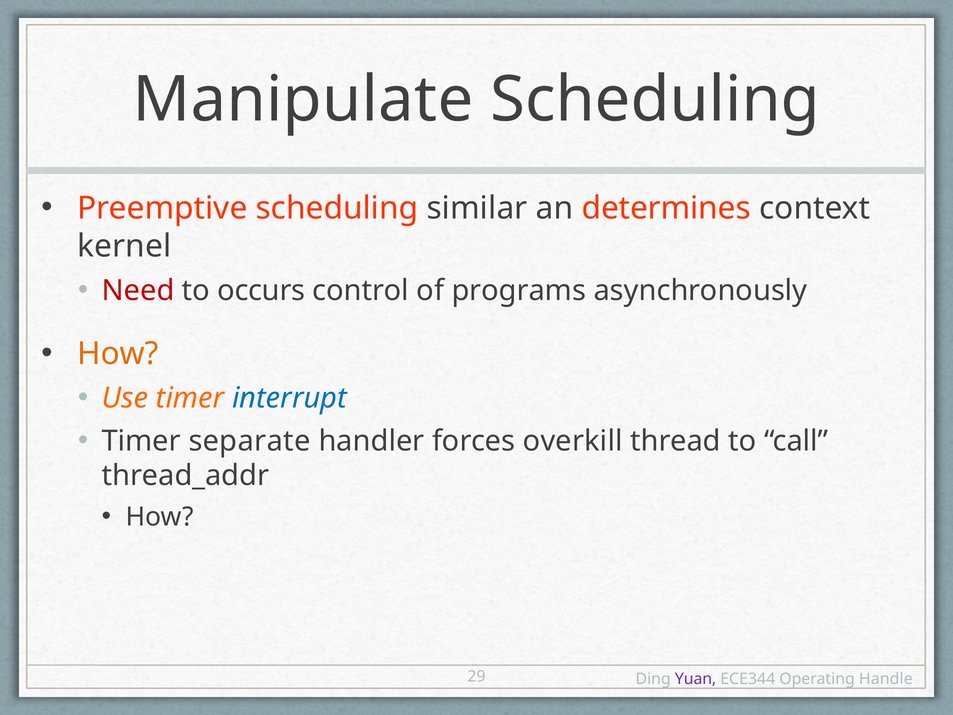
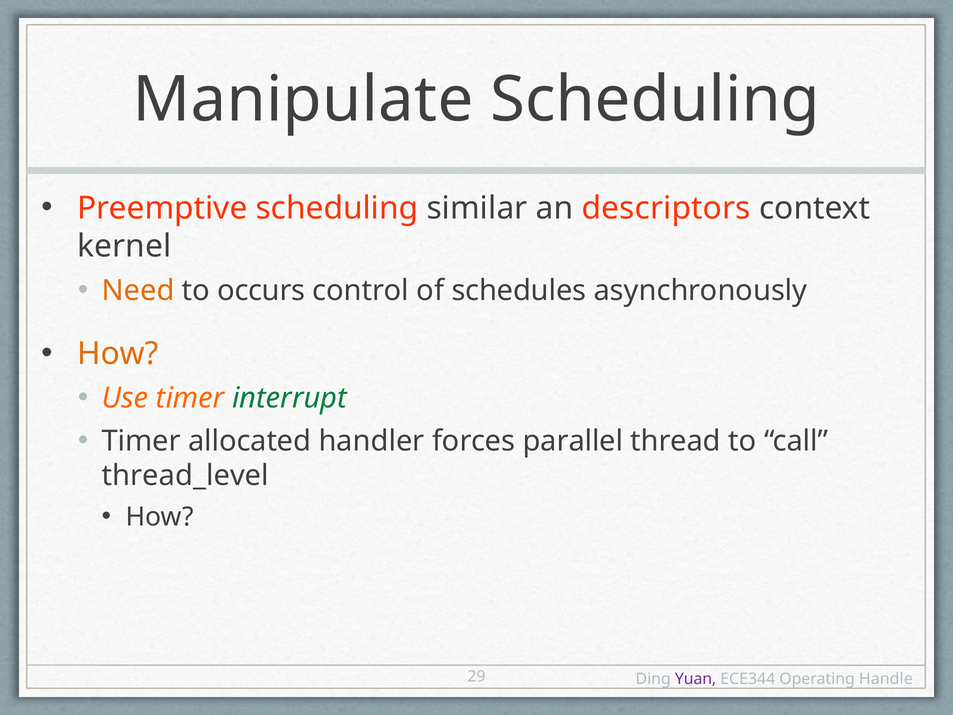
determines: determines -> descriptors (666, 208)
Need colour: red -> orange (138, 290)
programs: programs -> schedules (519, 290)
interrupt colour: blue -> green (289, 398)
separate: separate -> allocated (250, 441)
overkill: overkill -> parallel (573, 441)
thread_addr: thread_addr -> thread_level (185, 476)
